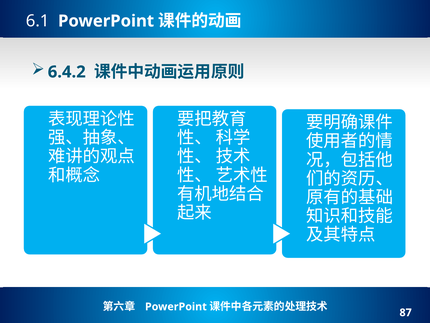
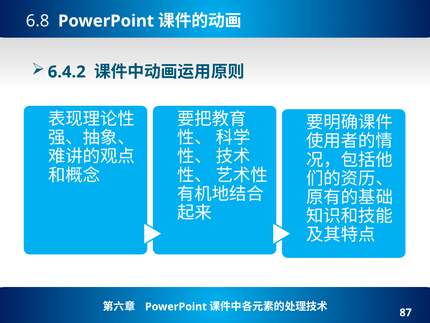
6.1: 6.1 -> 6.8 (38, 21)
